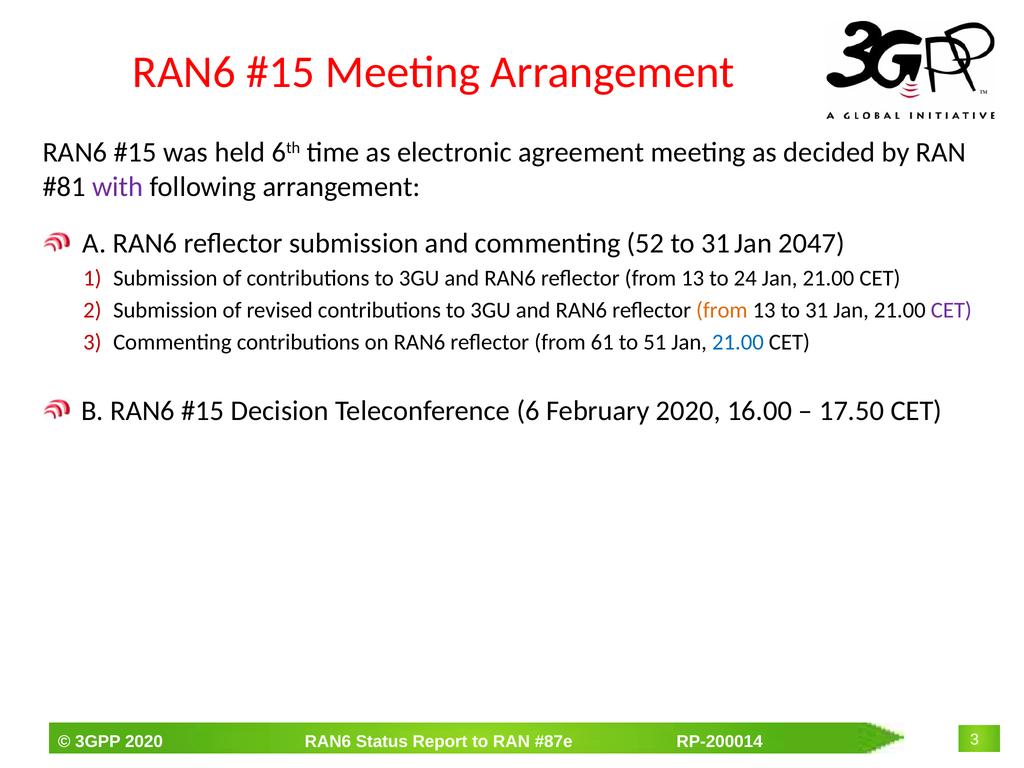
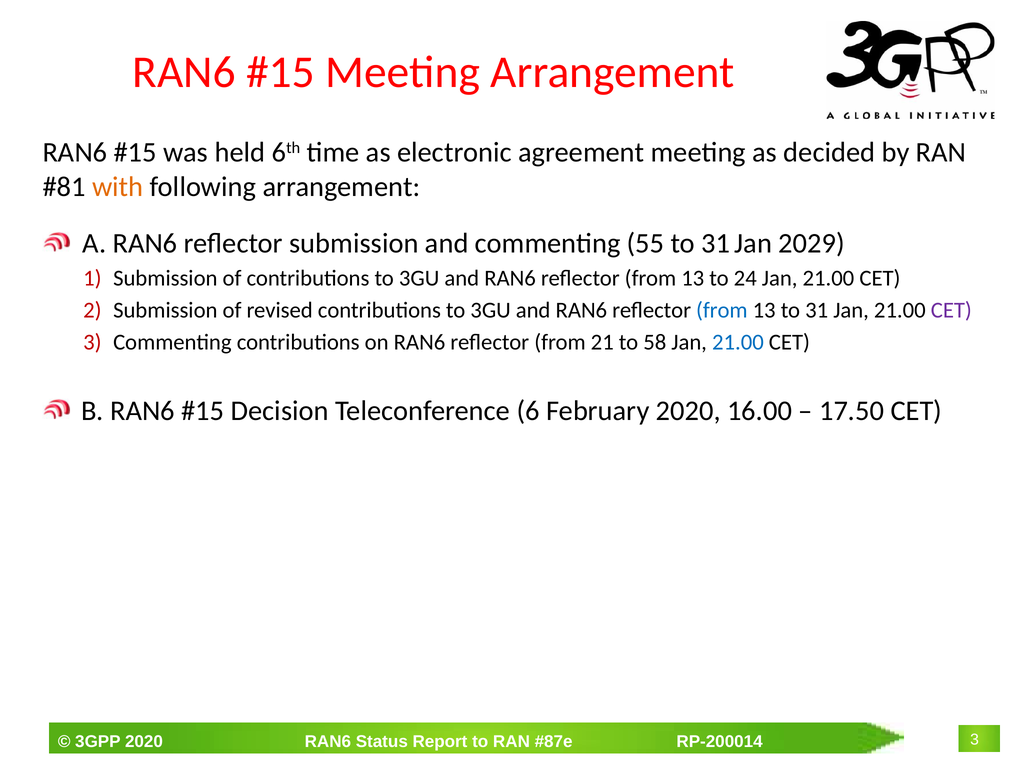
with colour: purple -> orange (118, 187)
52: 52 -> 55 (646, 244)
2047: 2047 -> 2029 (812, 244)
from colour: orange -> blue (722, 310)
61: 61 -> 21 (602, 342)
51: 51 -> 58 (655, 342)
